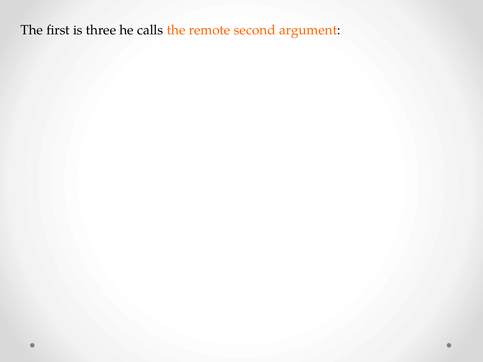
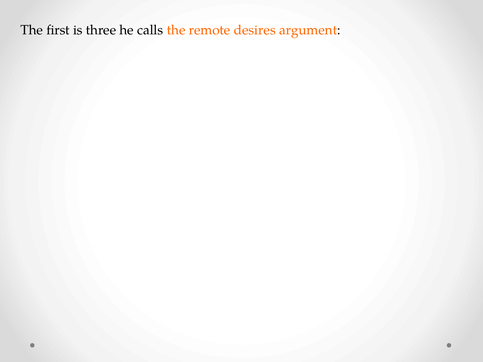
second: second -> desires (255, 30)
